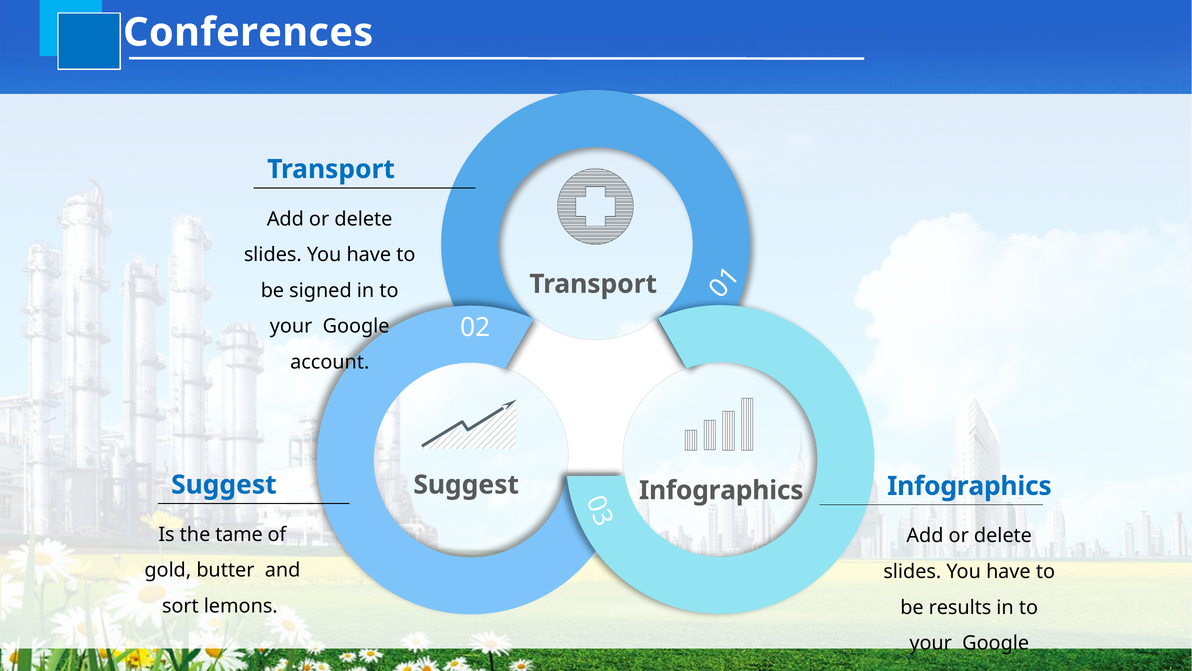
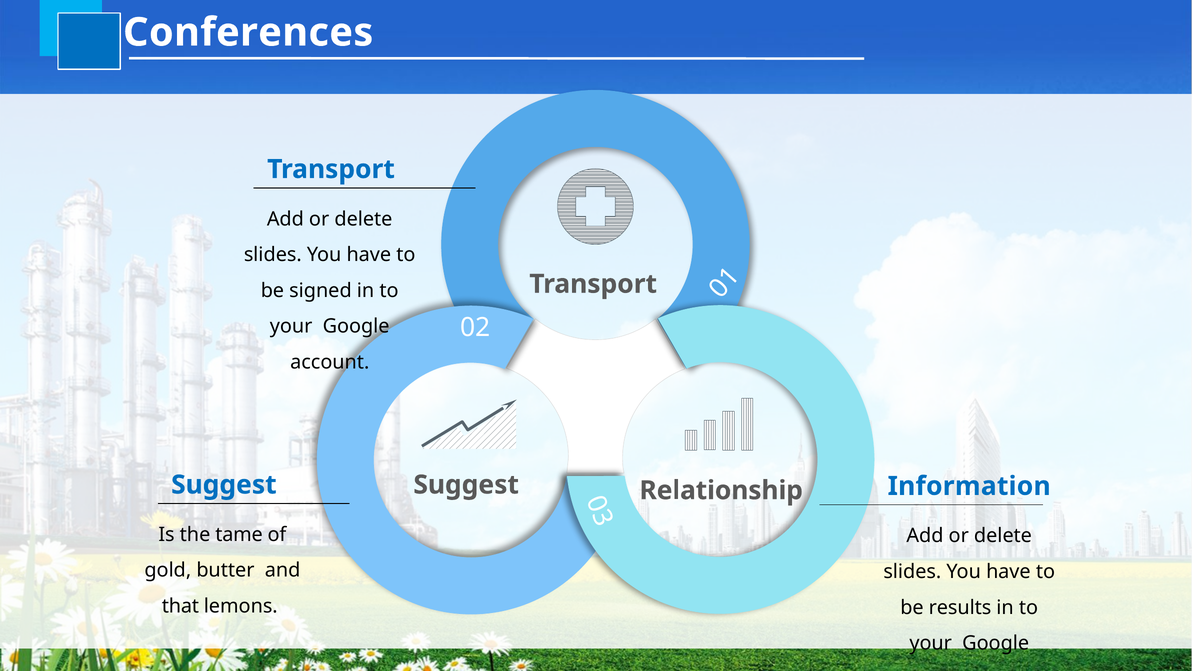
Infographics: Infographics -> Information (969, 486)
Infographics: Infographics -> Relationship (721, 490)
sort: sort -> that (180, 606)
